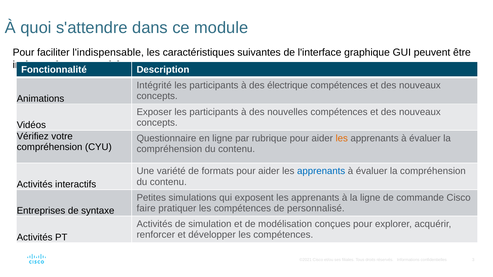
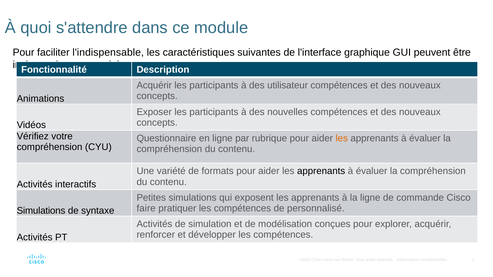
Intégrité: Intégrité -> Acquérir (154, 85)
électrique: électrique -> utilisateur (288, 85)
apprenants colour: blue -> black (321, 171)
Entreprises: Entreprises -> Simulations (41, 211)
